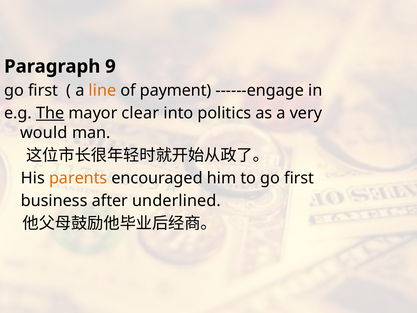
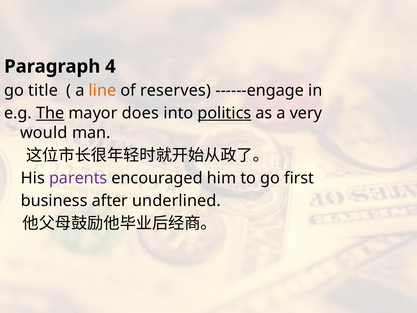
9: 9 -> 4 (110, 66)
first: first -> title (43, 90)
payment: payment -> reserves (176, 90)
clear: clear -> does (140, 113)
politics underline: none -> present (224, 113)
parents colour: orange -> purple (78, 178)
